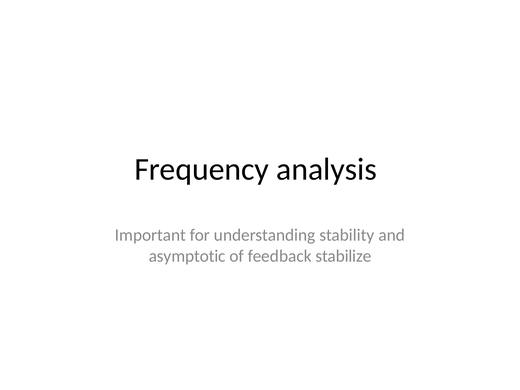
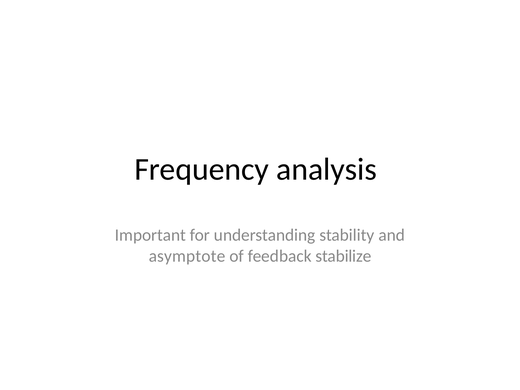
asymptotic: asymptotic -> asymptote (187, 256)
